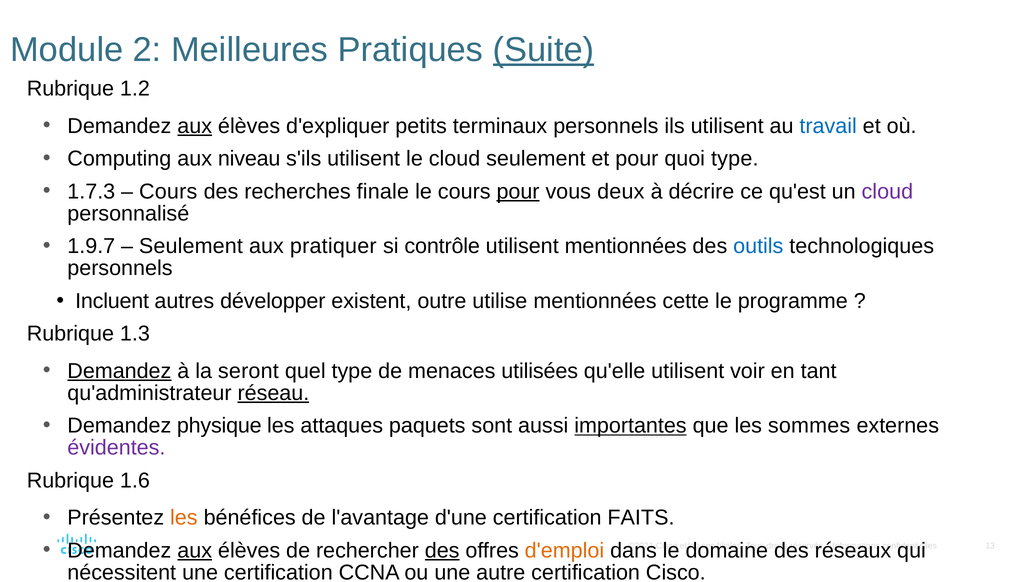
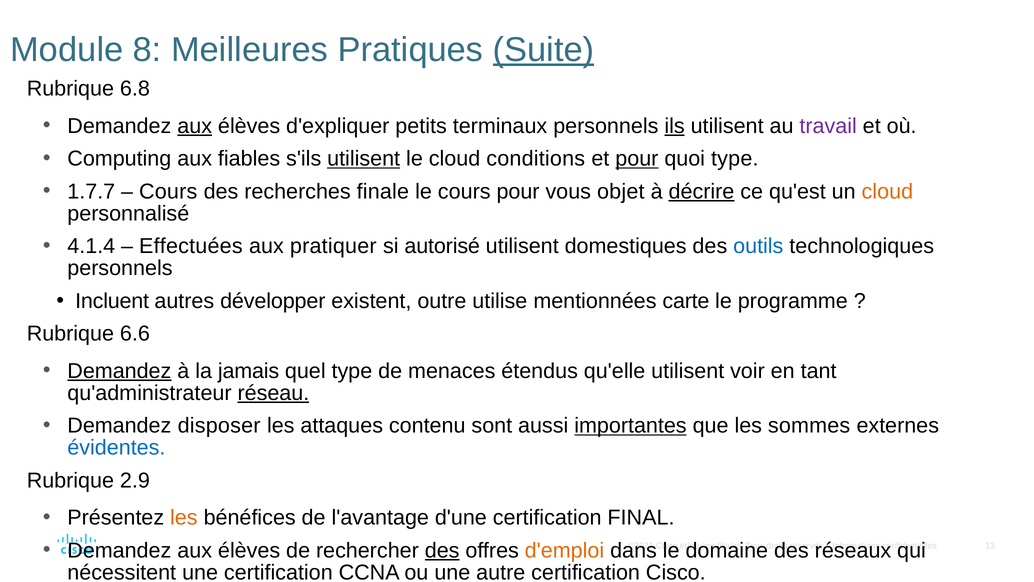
2: 2 -> 8 (147, 50)
1.2: 1.2 -> 6.8 (135, 89)
ils underline: none -> present (675, 126)
travail colour: blue -> purple (828, 126)
niveau: niveau -> fiables (249, 159)
utilisent underline: none -> present (364, 159)
cloud seulement: seulement -> conditions (536, 159)
pour underline: none -> present (637, 159)
1.7.3: 1.7.3 -> 1.7.7 (91, 191)
pour underline: present -> none (518, 191)
deux: deux -> objet (621, 191)
décrire underline: none -> present (701, 191)
cloud colour: purple -> orange (887, 191)
1.9.7: 1.9.7 -> 4.1.4 (91, 246)
Seulement: Seulement -> Effectuées (191, 246)
contrôle: contrôle -> autorisé (442, 246)
utilisent mentionnées: mentionnées -> domestiques (626, 246)
cette: cette -> carte (686, 301)
1.3: 1.3 -> 6.6 (135, 334)
seront: seront -> jamais (249, 371)
utilisées: utilisées -> étendus (540, 371)
physique: physique -> disposer (219, 426)
paquets: paquets -> contenu (427, 426)
évidentes colour: purple -> blue (116, 447)
1.6: 1.6 -> 2.9 (135, 480)
FAITS: FAITS -> FINAL (641, 517)
aux underline: present -> none (195, 550)
